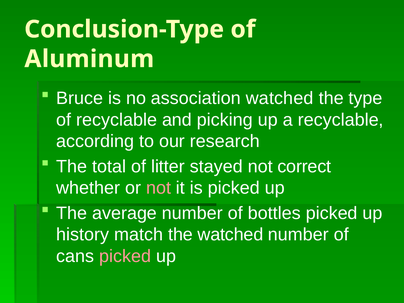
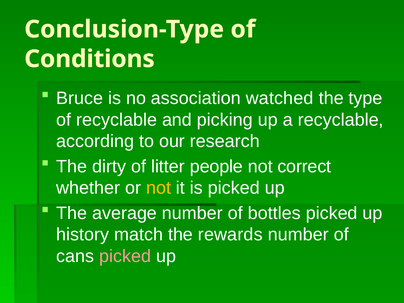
Aluminum: Aluminum -> Conditions (90, 59)
total: total -> dirty (109, 166)
stayed: stayed -> people (216, 166)
not colour: pink -> yellow (159, 188)
the watched: watched -> rewards (230, 235)
